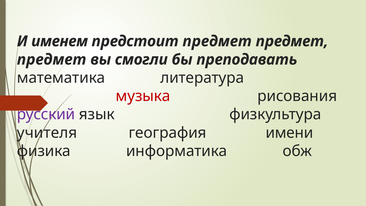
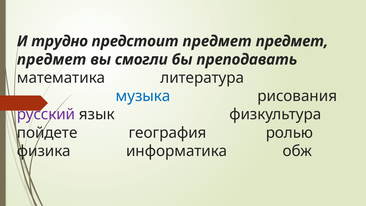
именем: именем -> трудно (60, 41)
музыка colour: red -> blue (143, 96)
учителя: учителя -> пойдете (47, 133)
имени: имени -> ролью (289, 133)
